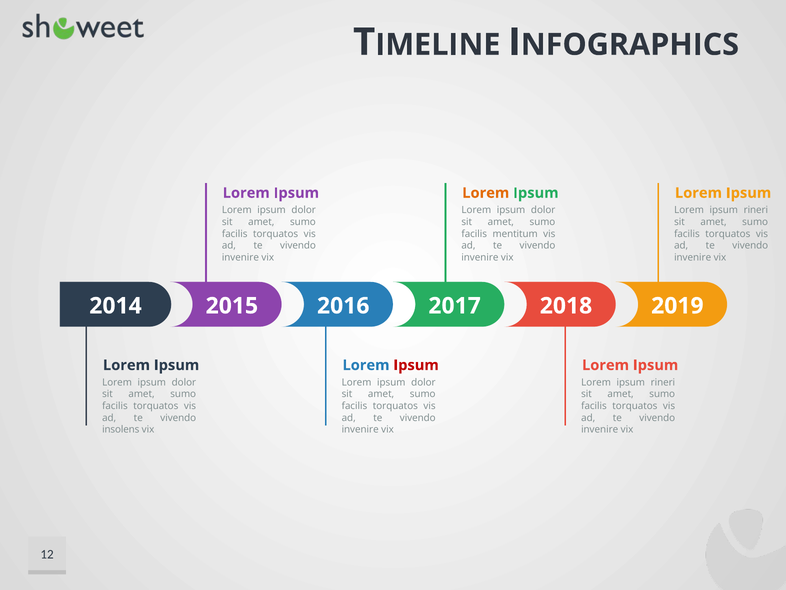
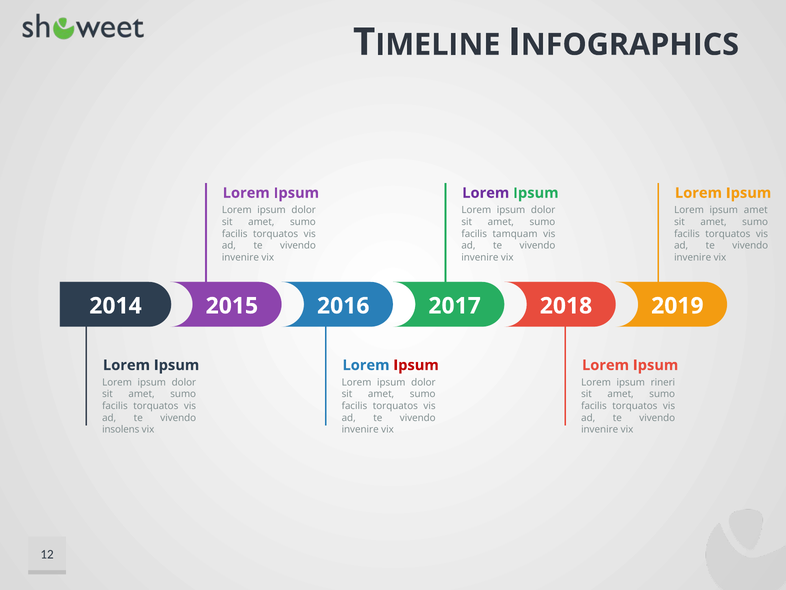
Lorem colour: orange -> purple (486, 193)
rineri: rineri -> amet (756, 210)
mentitum: mentitum -> tamquam (515, 234)
